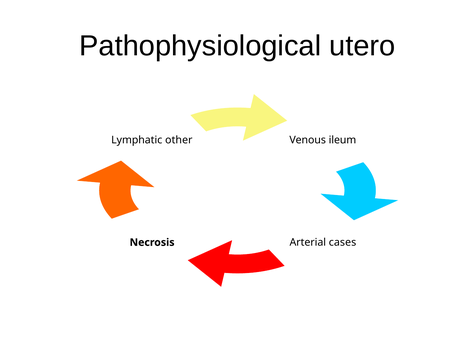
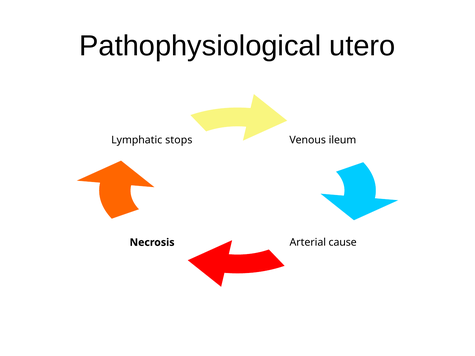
other: other -> stops (179, 140)
cases: cases -> cause (343, 243)
